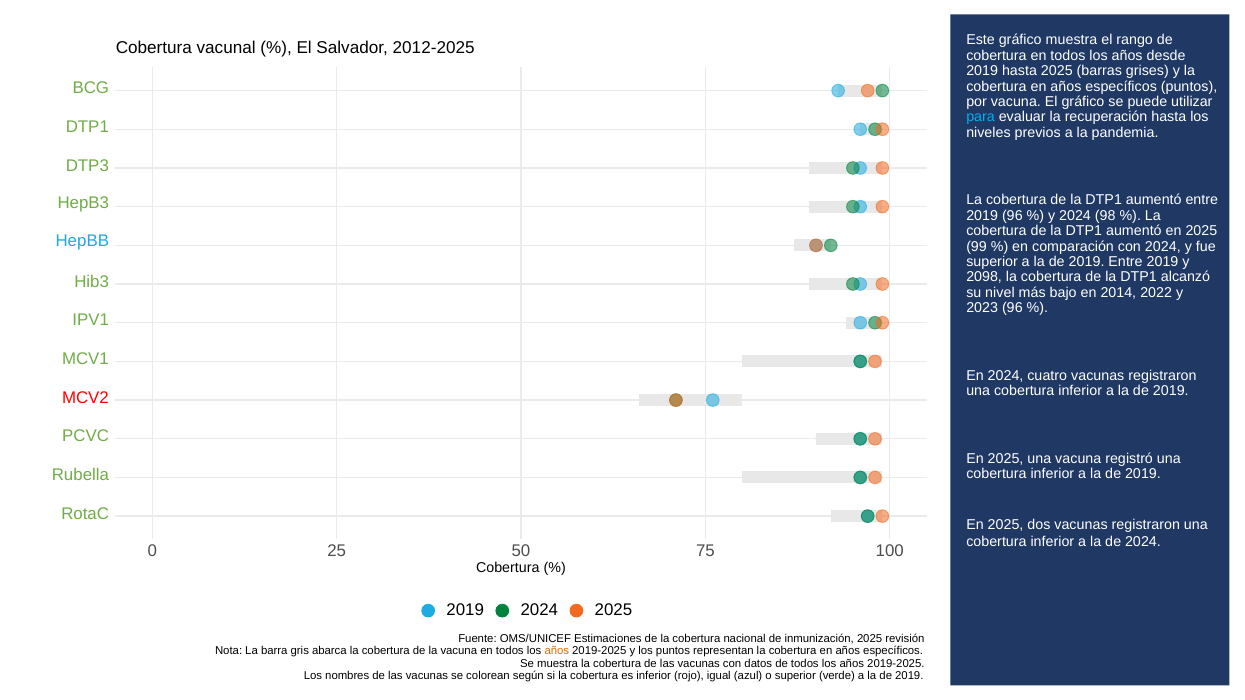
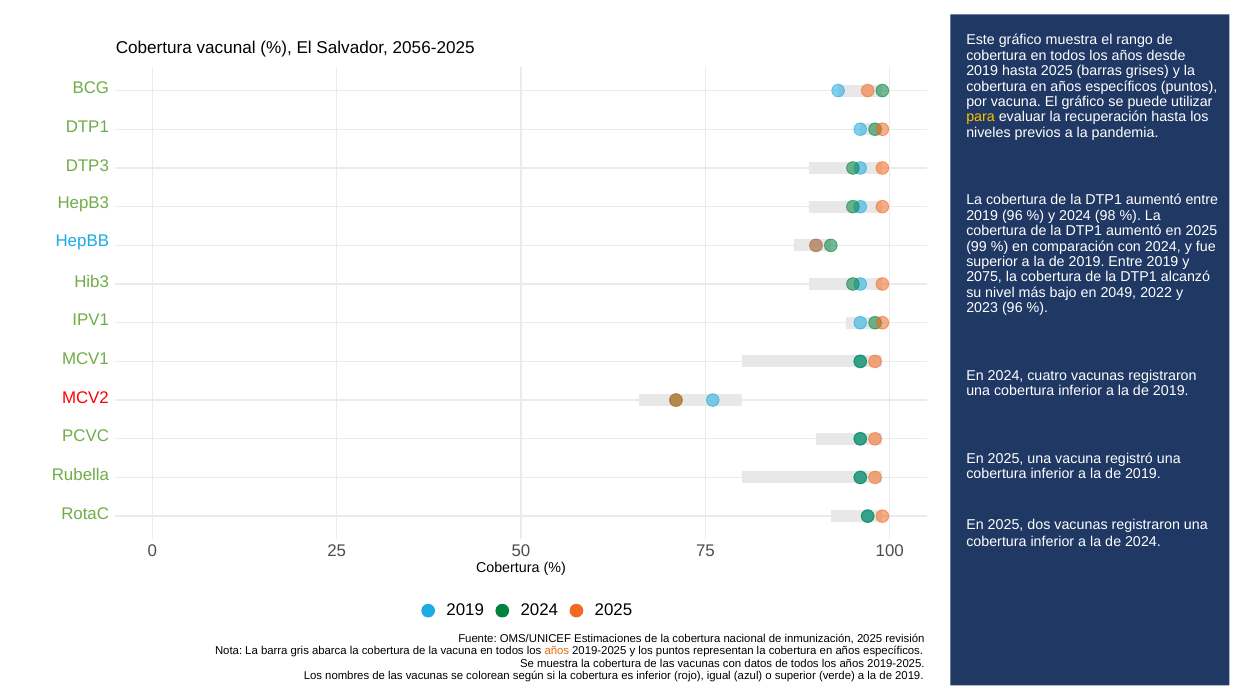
2012-2025: 2012-2025 -> 2056-2025 (434, 48)
para colour: light blue -> yellow (981, 117)
2098: 2098 -> 2075 (984, 277)
2014: 2014 -> 2049 (1118, 293)
